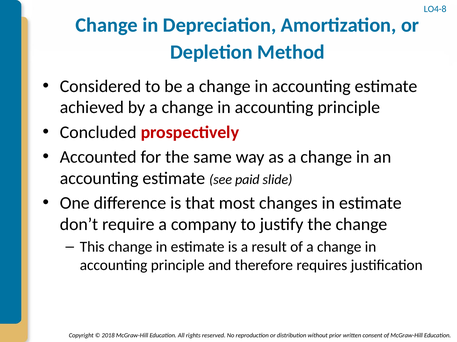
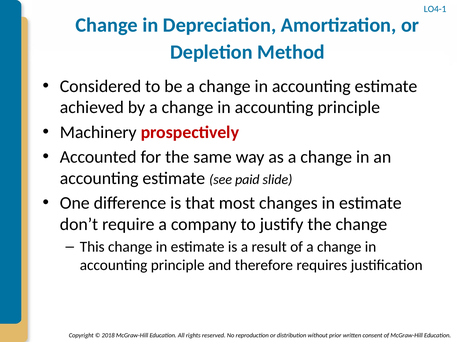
LO4-8: LO4-8 -> LO4-1 (435, 9)
Concluded: Concluded -> Machinery (98, 132)
